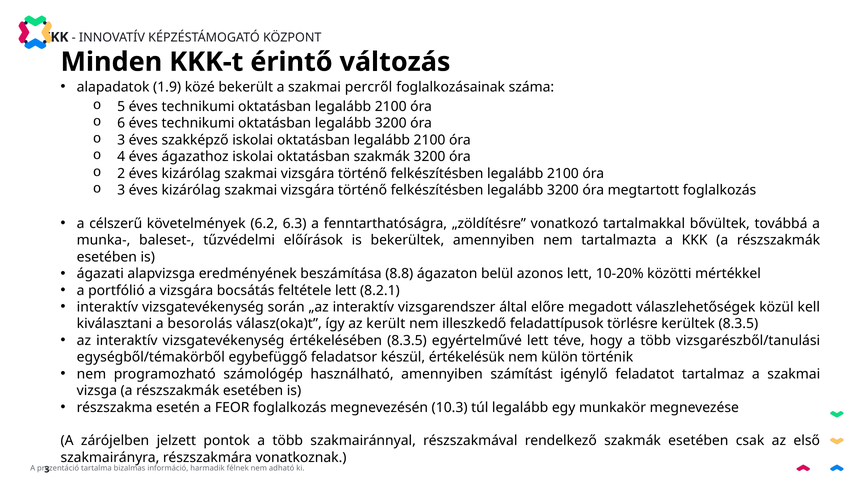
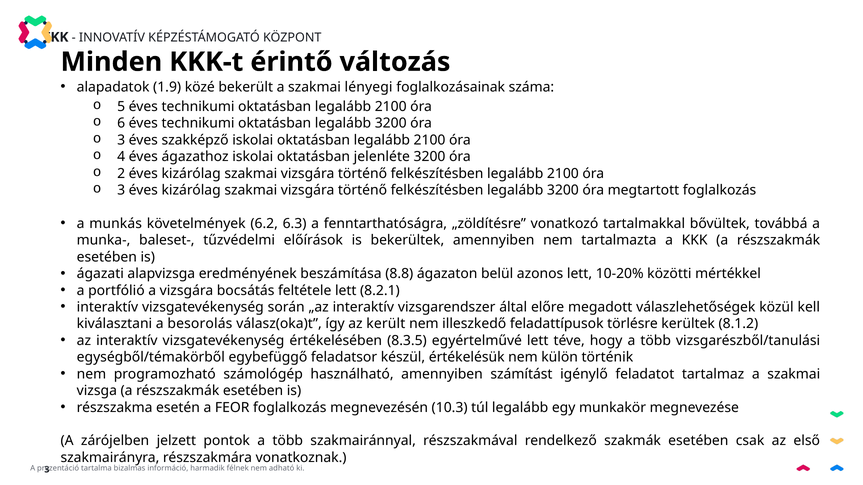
percről: percről -> lényegi (369, 87)
oktatásban szakmák: szakmák -> jelenléte (382, 157)
célszerű: célszerű -> munkás (116, 224)
kerültek 8.3.5: 8.3.5 -> 8.1.2 (738, 324)
